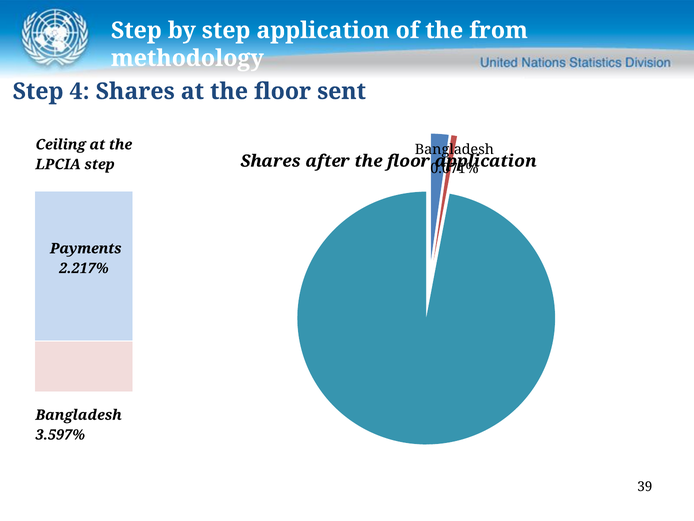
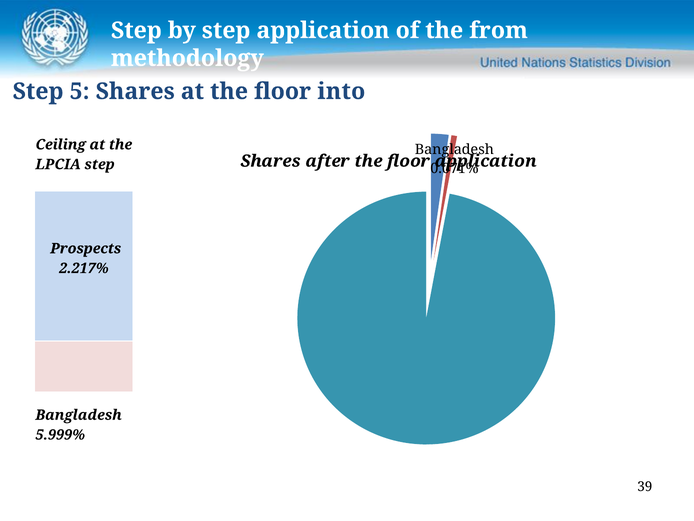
4: 4 -> 5 (80, 91)
sent: sent -> into (341, 91)
Payments: Payments -> Prospects (86, 248)
3.597%: 3.597% -> 5.999% (60, 434)
